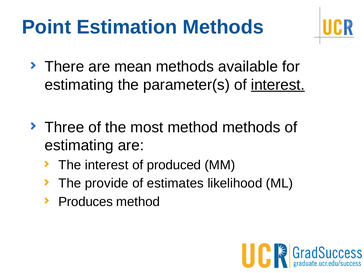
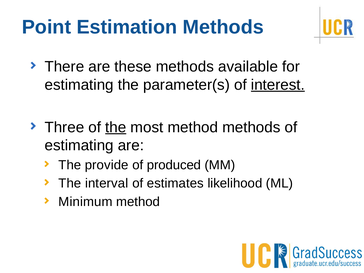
mean: mean -> these (133, 67)
the underline: none -> present (116, 127)
The interest: interest -> provide (107, 165)
provide: provide -> interval (107, 183)
Produces: Produces -> Minimum (85, 202)
